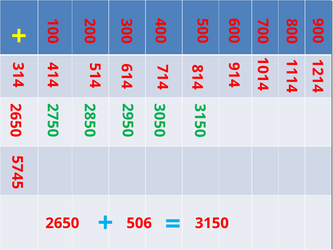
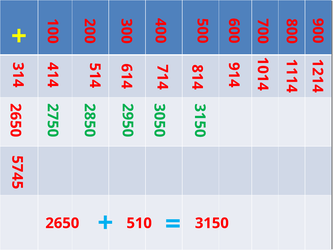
506: 506 -> 510 (139, 223)
